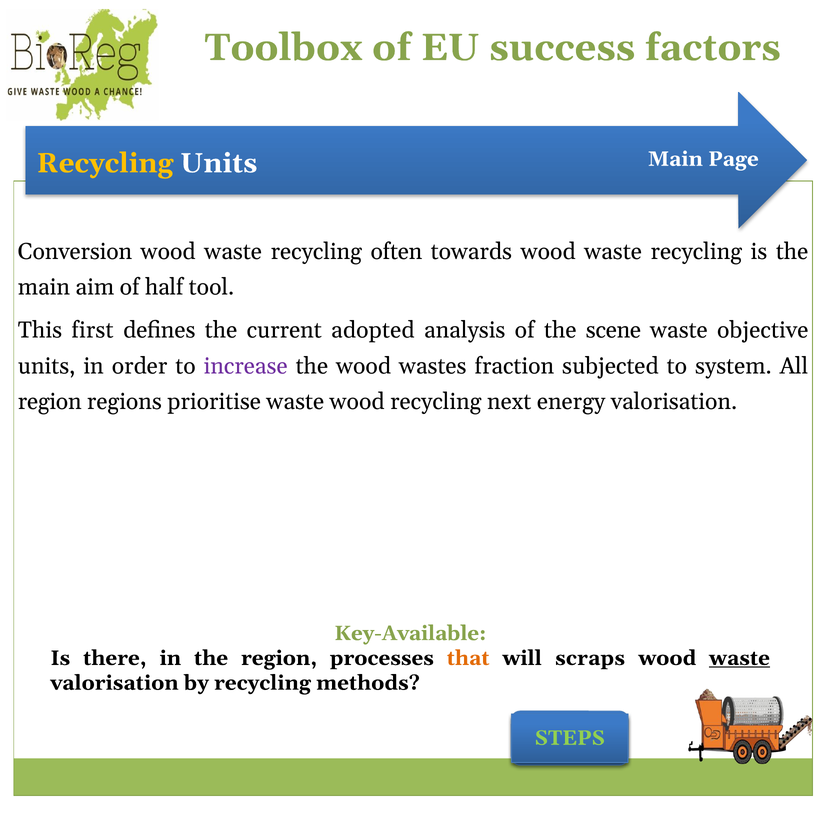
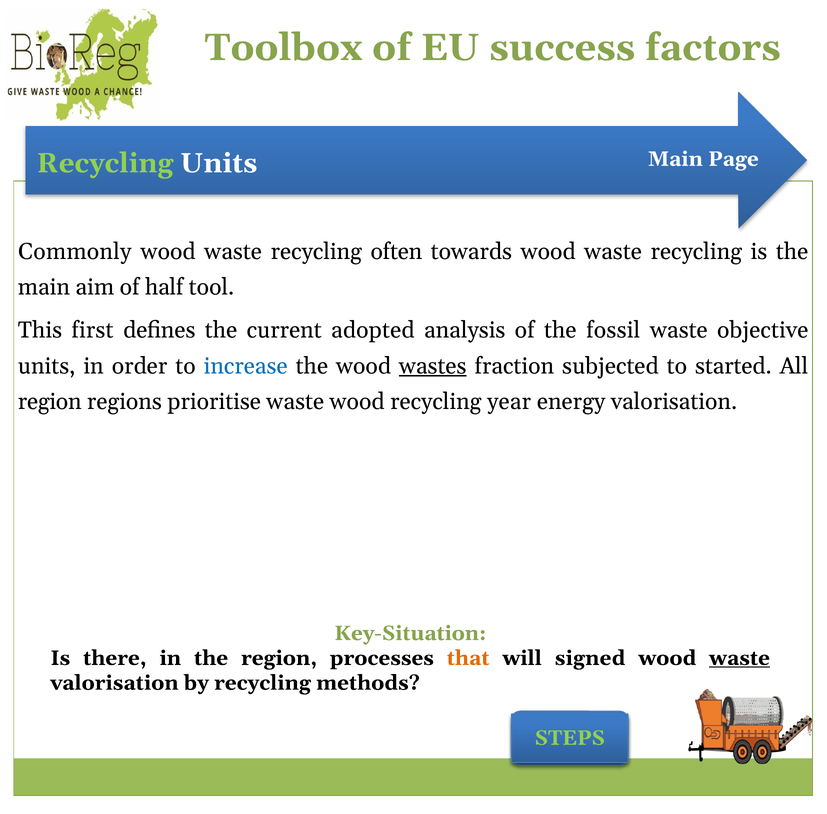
Recycling colour: yellow -> light green (105, 163)
Conversion: Conversion -> Commonly (75, 252)
scene: scene -> fossil (613, 330)
increase colour: purple -> blue (246, 366)
wastes underline: none -> present (433, 366)
system: system -> started (733, 366)
next: next -> year (509, 402)
Key-Available: Key-Available -> Key-Situation (410, 633)
scraps: scraps -> signed (590, 658)
